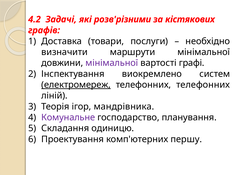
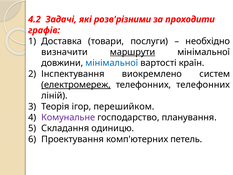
кістякових: кістякових -> проходити (190, 19)
маршрути underline: none -> present (133, 52)
мінімальної colour: purple -> blue (112, 63)
графі: графі -> країн (192, 63)
мандрівника: мандрівника -> перешийком (124, 106)
першу: першу -> петель (186, 139)
